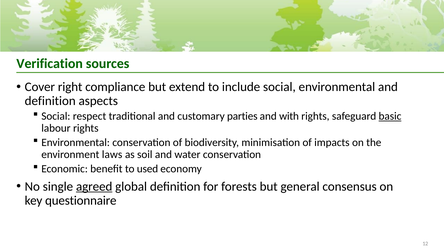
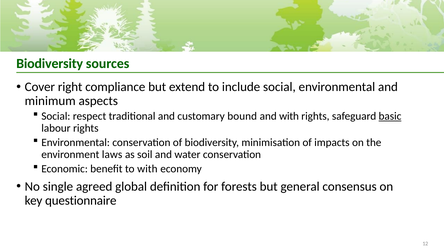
Verification: Verification -> Biodiversity (50, 63)
definition: definition -> minimum (50, 101)
parties: parties -> bound (242, 116)
to used: used -> with (147, 169)
agreed underline: present -> none (94, 186)
